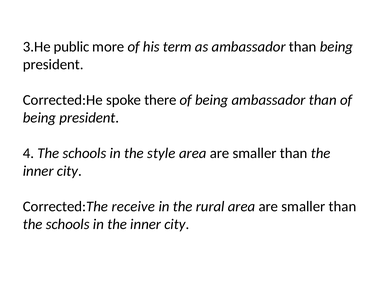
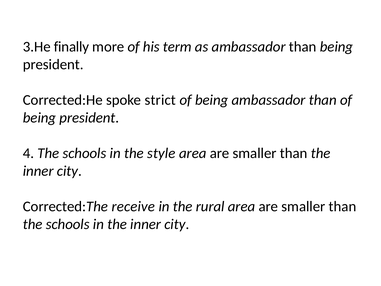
public: public -> finally (71, 47)
there: there -> strict (160, 100)
